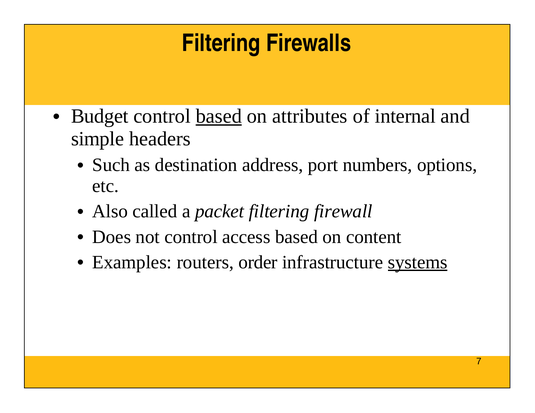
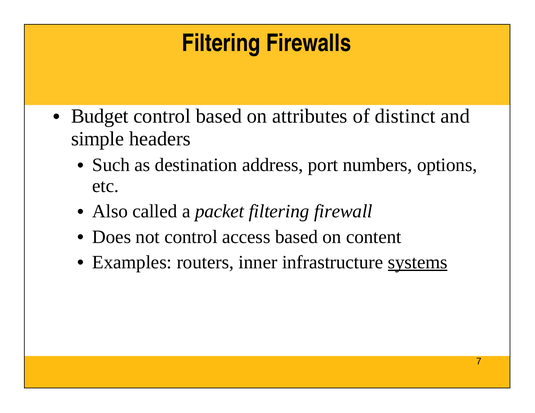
based underline: present -> none (219, 116)
internal: internal -> distinct (405, 116)
order: order -> inner (258, 263)
